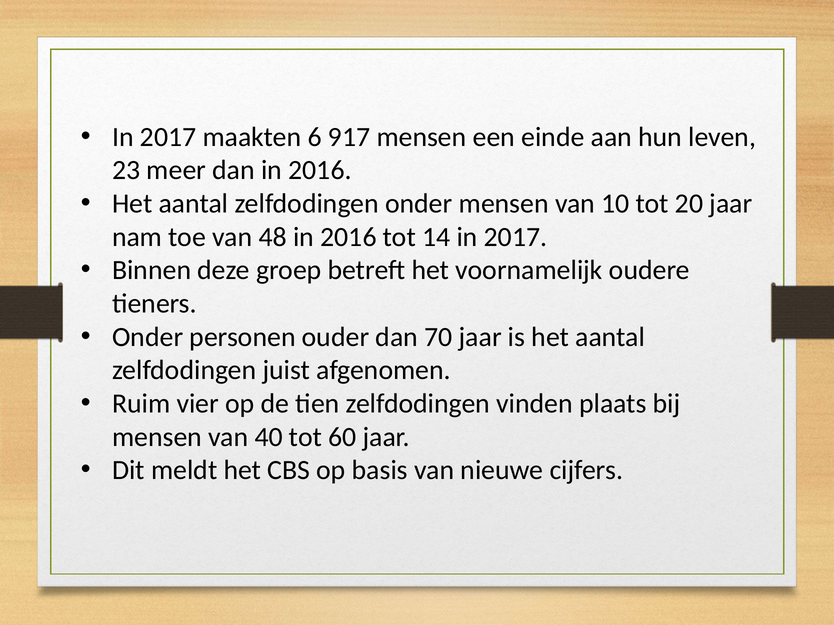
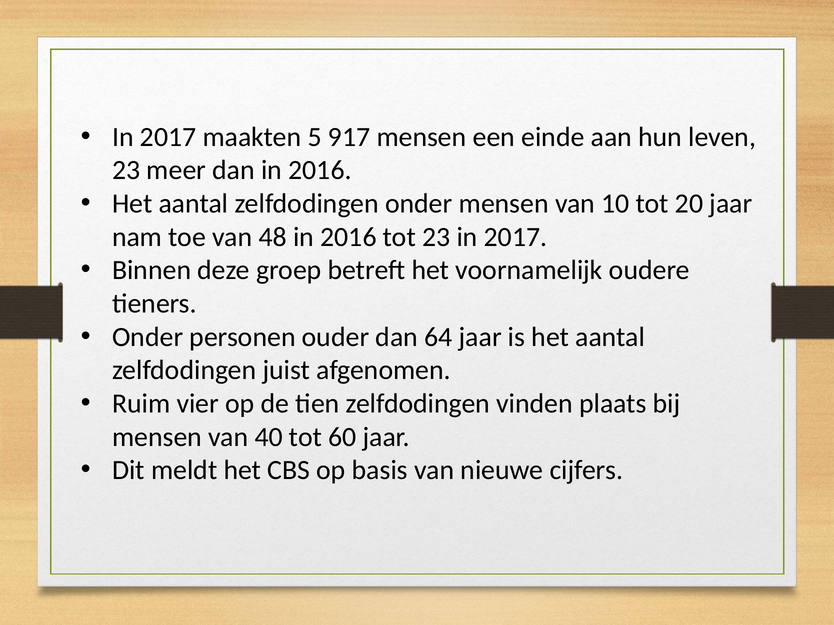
6: 6 -> 5 (315, 137)
tot 14: 14 -> 23 (436, 237)
70: 70 -> 64 (438, 337)
